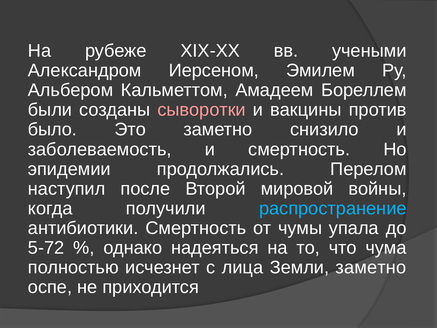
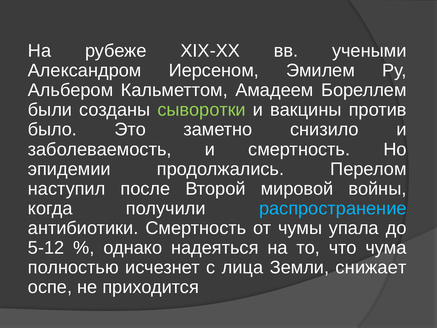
сыворотки colour: pink -> light green (202, 110)
5-72: 5-72 -> 5-12 (46, 248)
Земли заметно: заметно -> снижает (371, 267)
